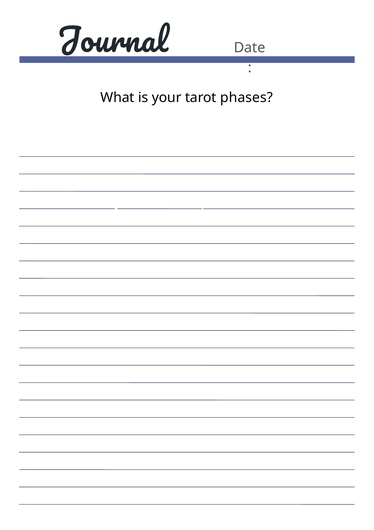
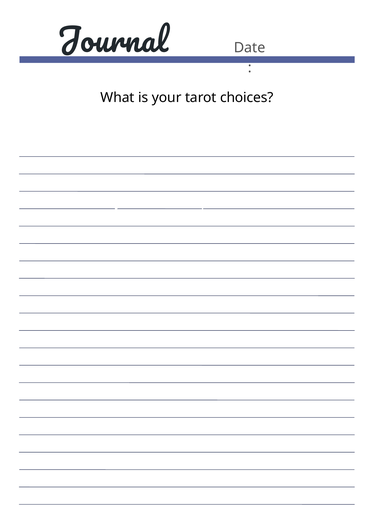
phases: phases -> choices (247, 97)
